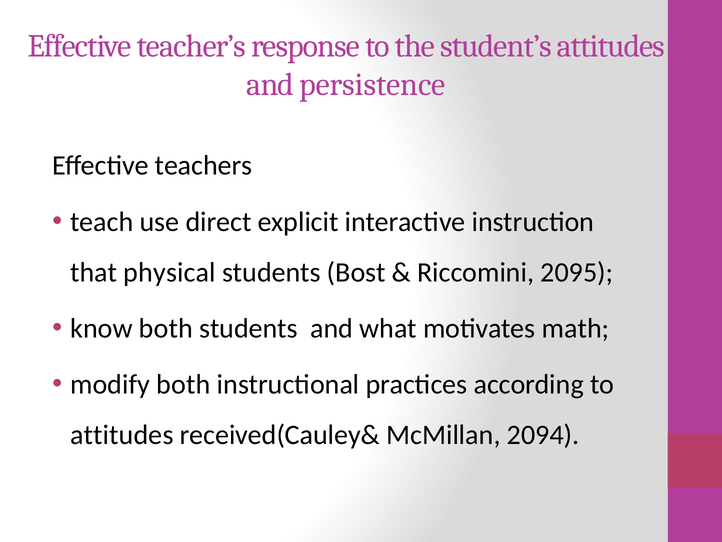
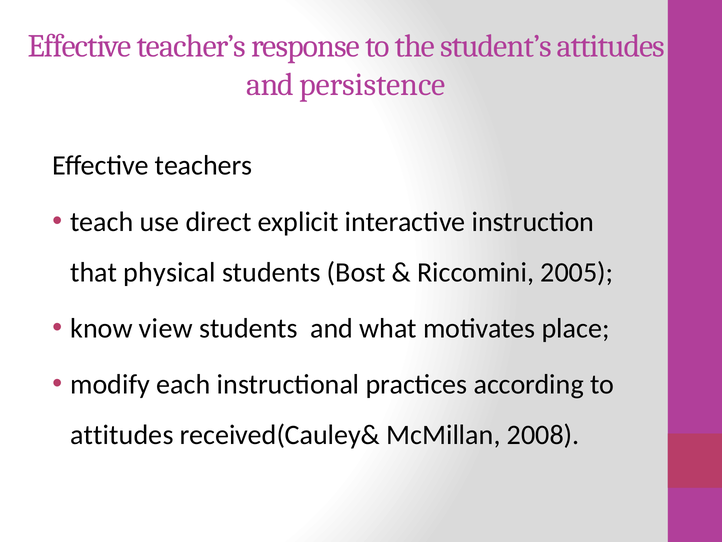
2095: 2095 -> 2005 (577, 272)
know both: both -> view (166, 328)
math: math -> place (576, 328)
modify both: both -> each (183, 384)
2094: 2094 -> 2008 (543, 435)
